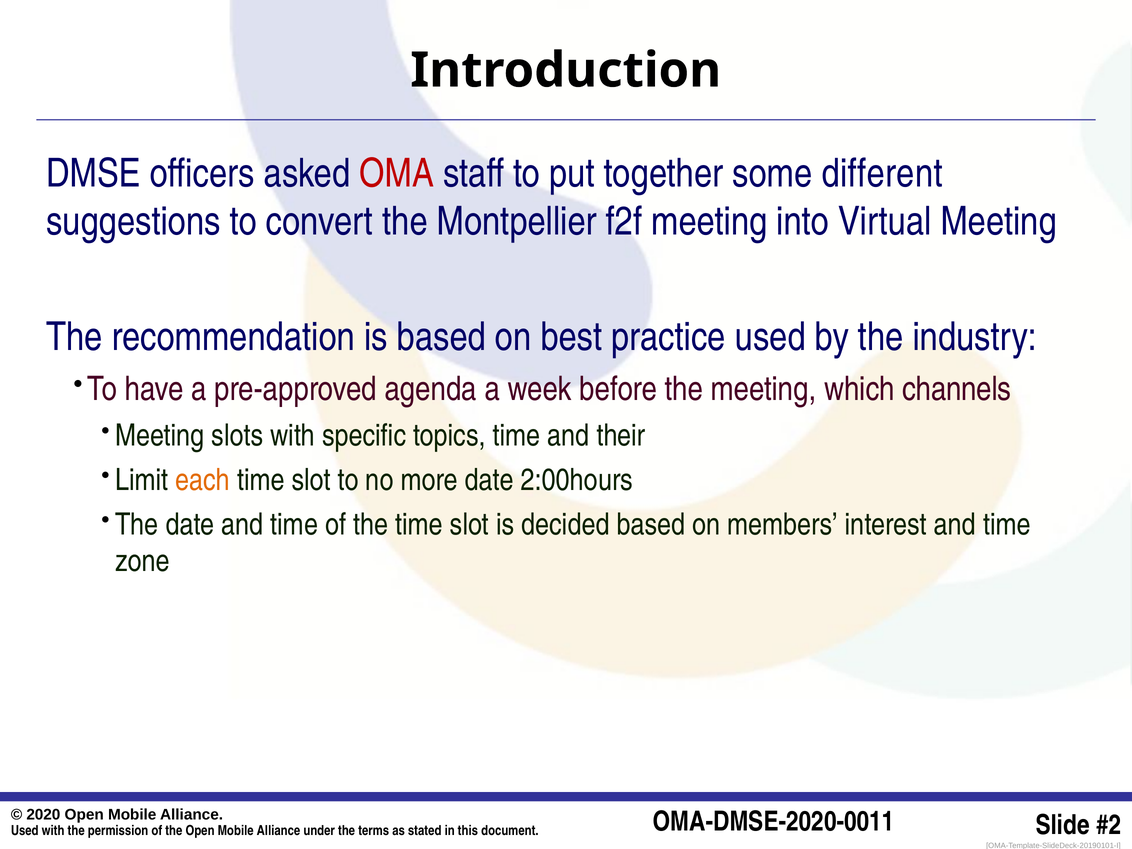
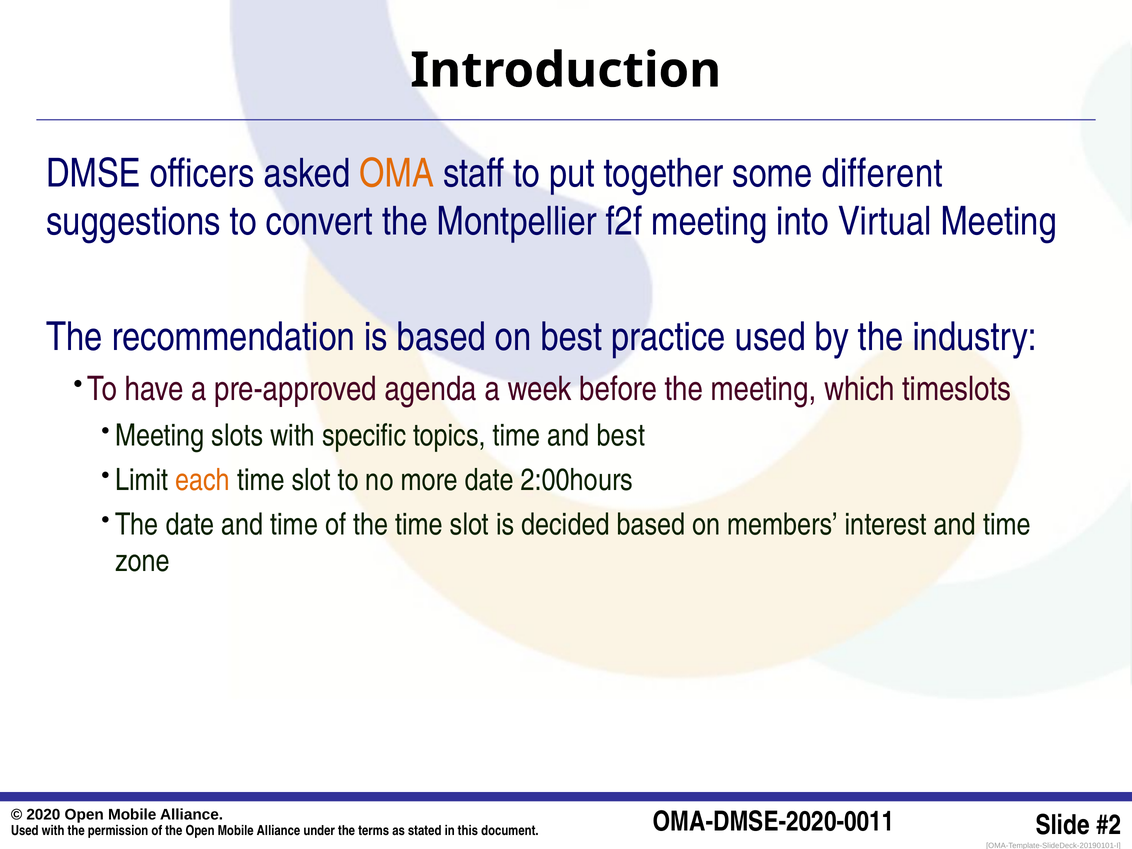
OMA colour: red -> orange (397, 174)
channels: channels -> timeslots (957, 389)
and their: their -> best (621, 435)
